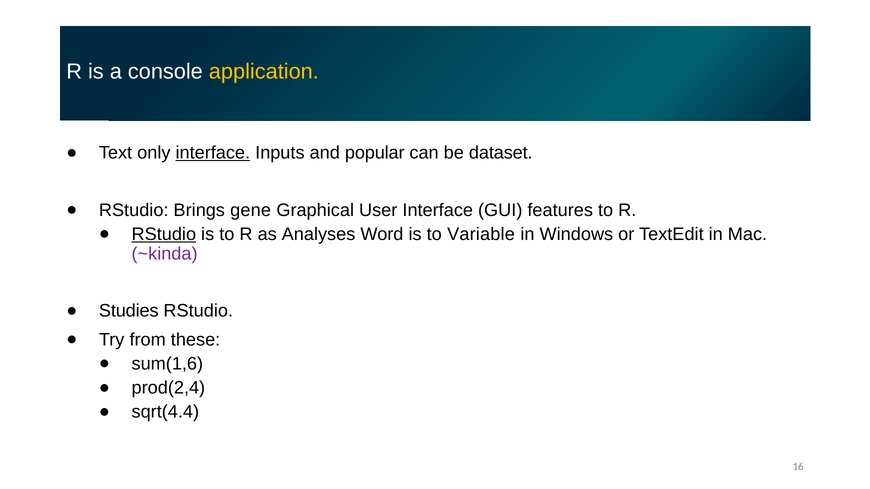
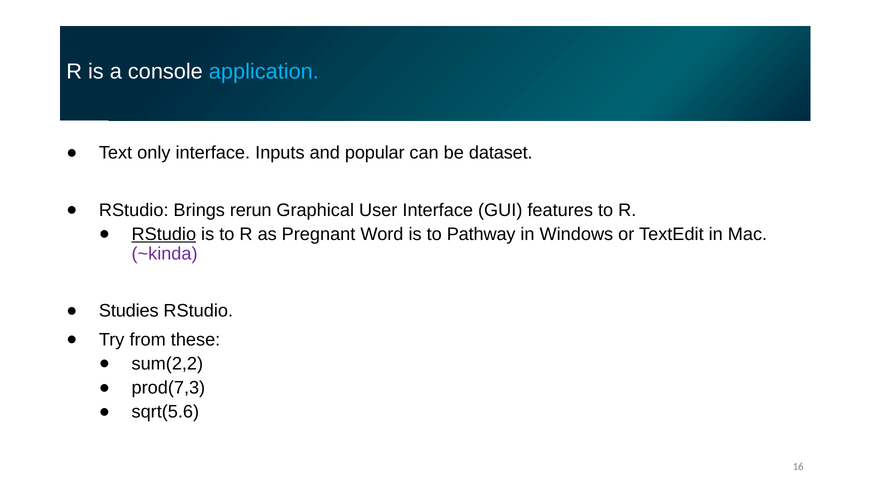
application colour: yellow -> light blue (264, 72)
interface underline: present -> none (213, 153)
gene: gene -> rerun (251, 210)
Analyses: Analyses -> Pregnant (319, 234)
Variable: Variable -> Pathway (481, 234)
sum(1,6: sum(1,6 -> sum(2,2 (167, 364)
prod(2,4: prod(2,4 -> prod(7,3 (168, 388)
sqrt(4.4: sqrt(4.4 -> sqrt(5.6 (165, 412)
